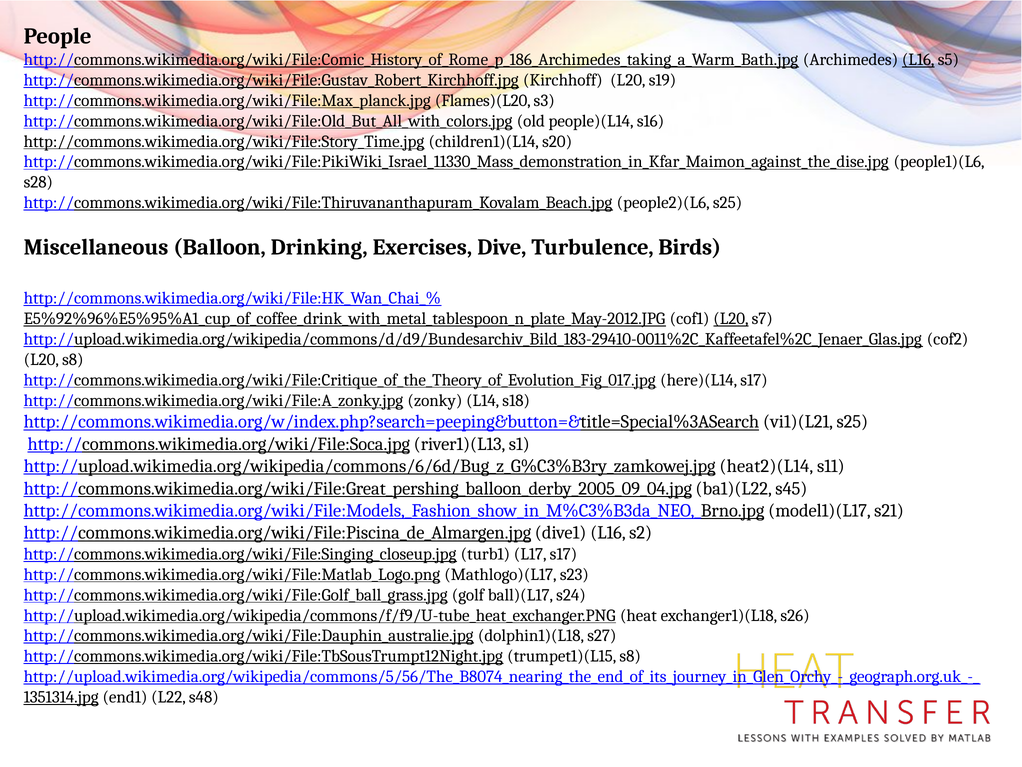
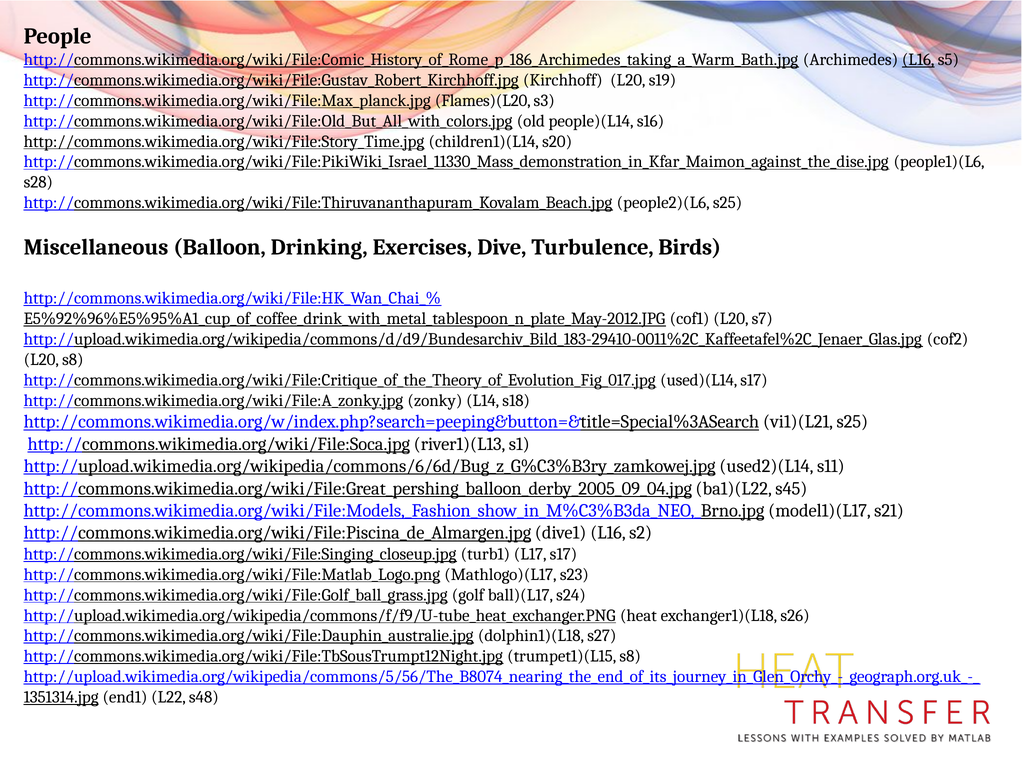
L20 underline: present -> none (731, 318)
here)(L14: here)(L14 -> used)(L14 (699, 380)
heat2)(L14: heat2)(L14 -> used2)(L14 (766, 466)
